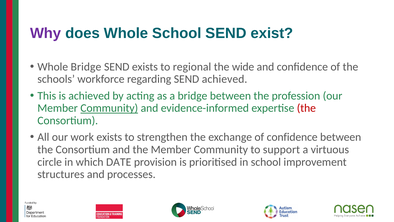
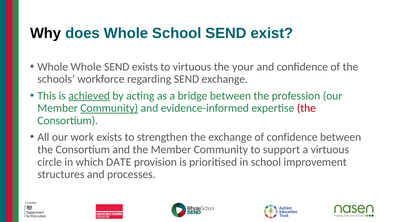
Why colour: purple -> black (46, 33)
Whole Bridge: Bridge -> Whole (86, 67)
to regional: regional -> virtuous (192, 67)
wide: wide -> your (243, 67)
SEND achieved: achieved -> exchange (225, 79)
achieved underline: none -> present (89, 96)
